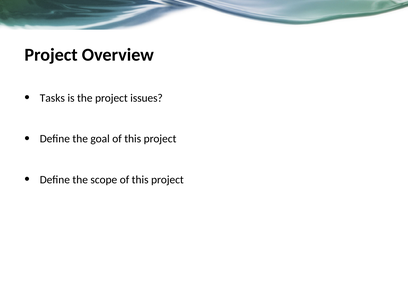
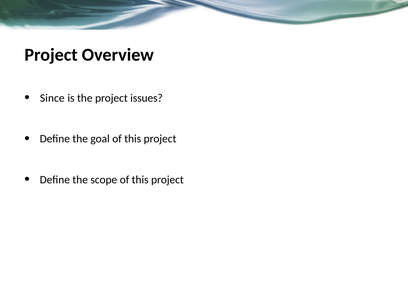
Tasks: Tasks -> Since (52, 98)
